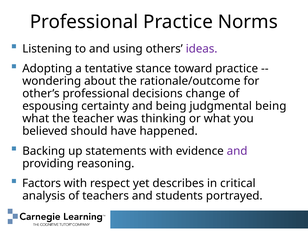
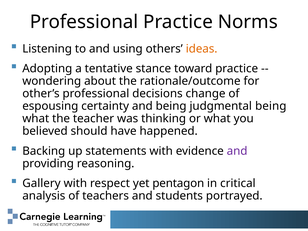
ideas colour: purple -> orange (202, 49)
Factors: Factors -> Gallery (41, 183)
describes: describes -> pentagon (178, 183)
